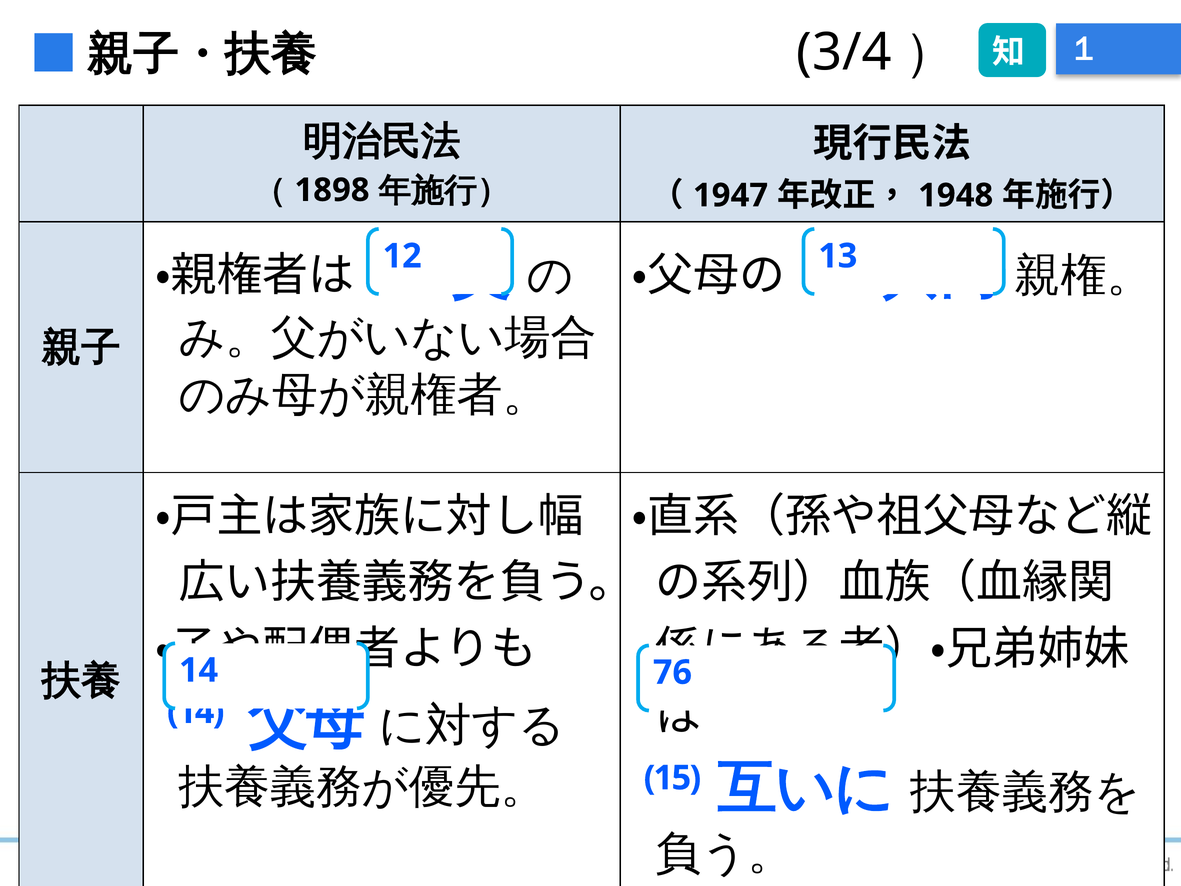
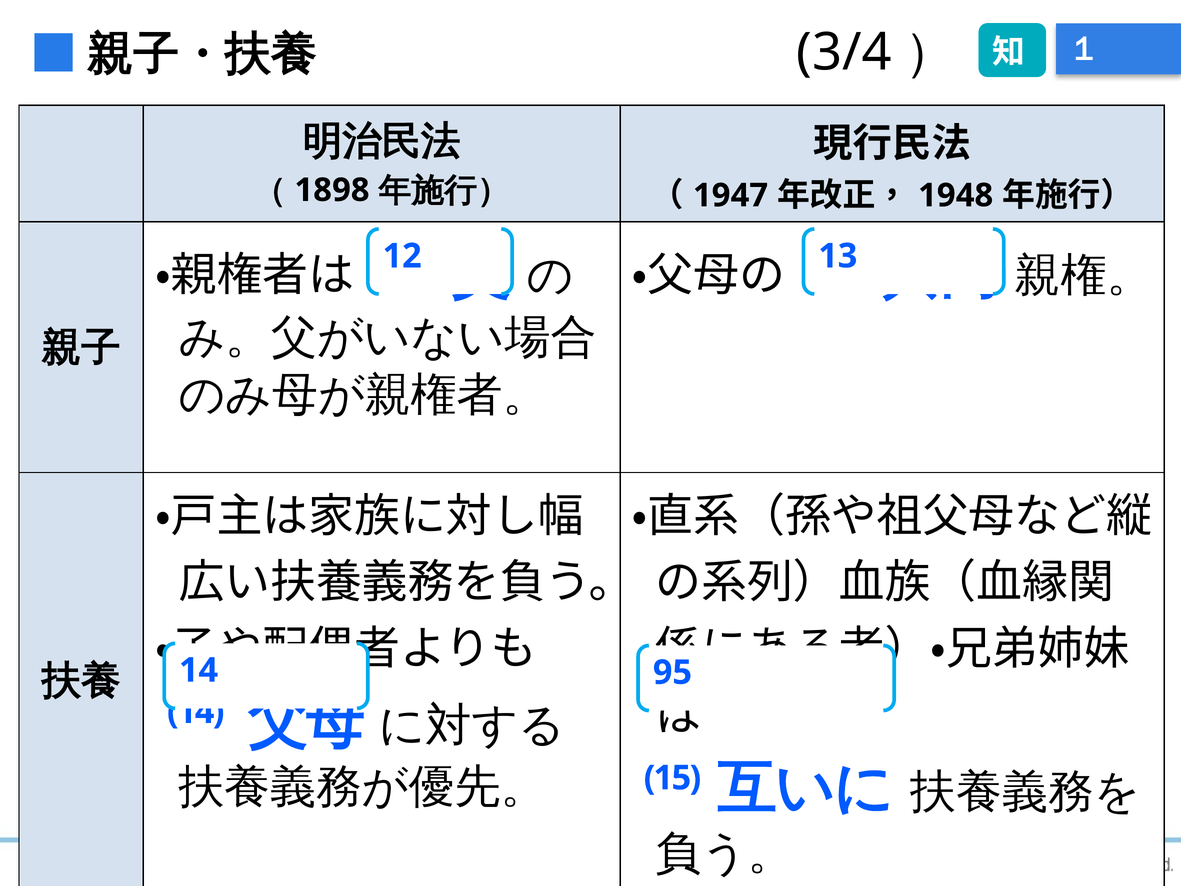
76: 76 -> 95 (672, 672)
